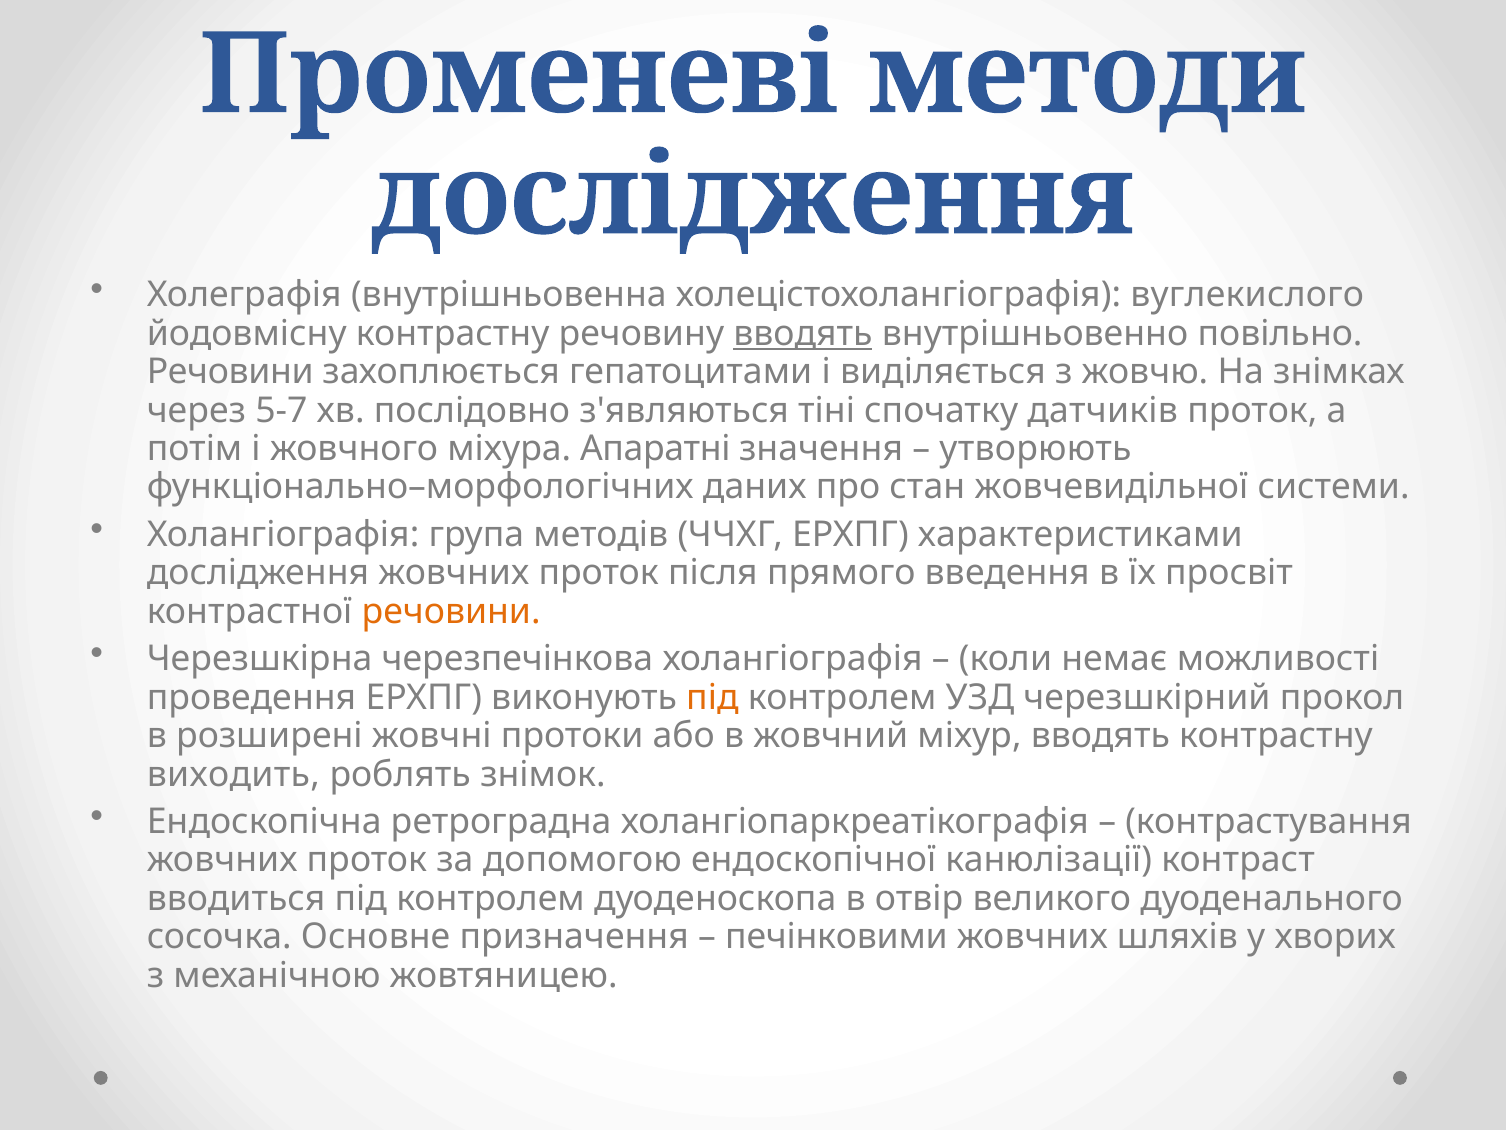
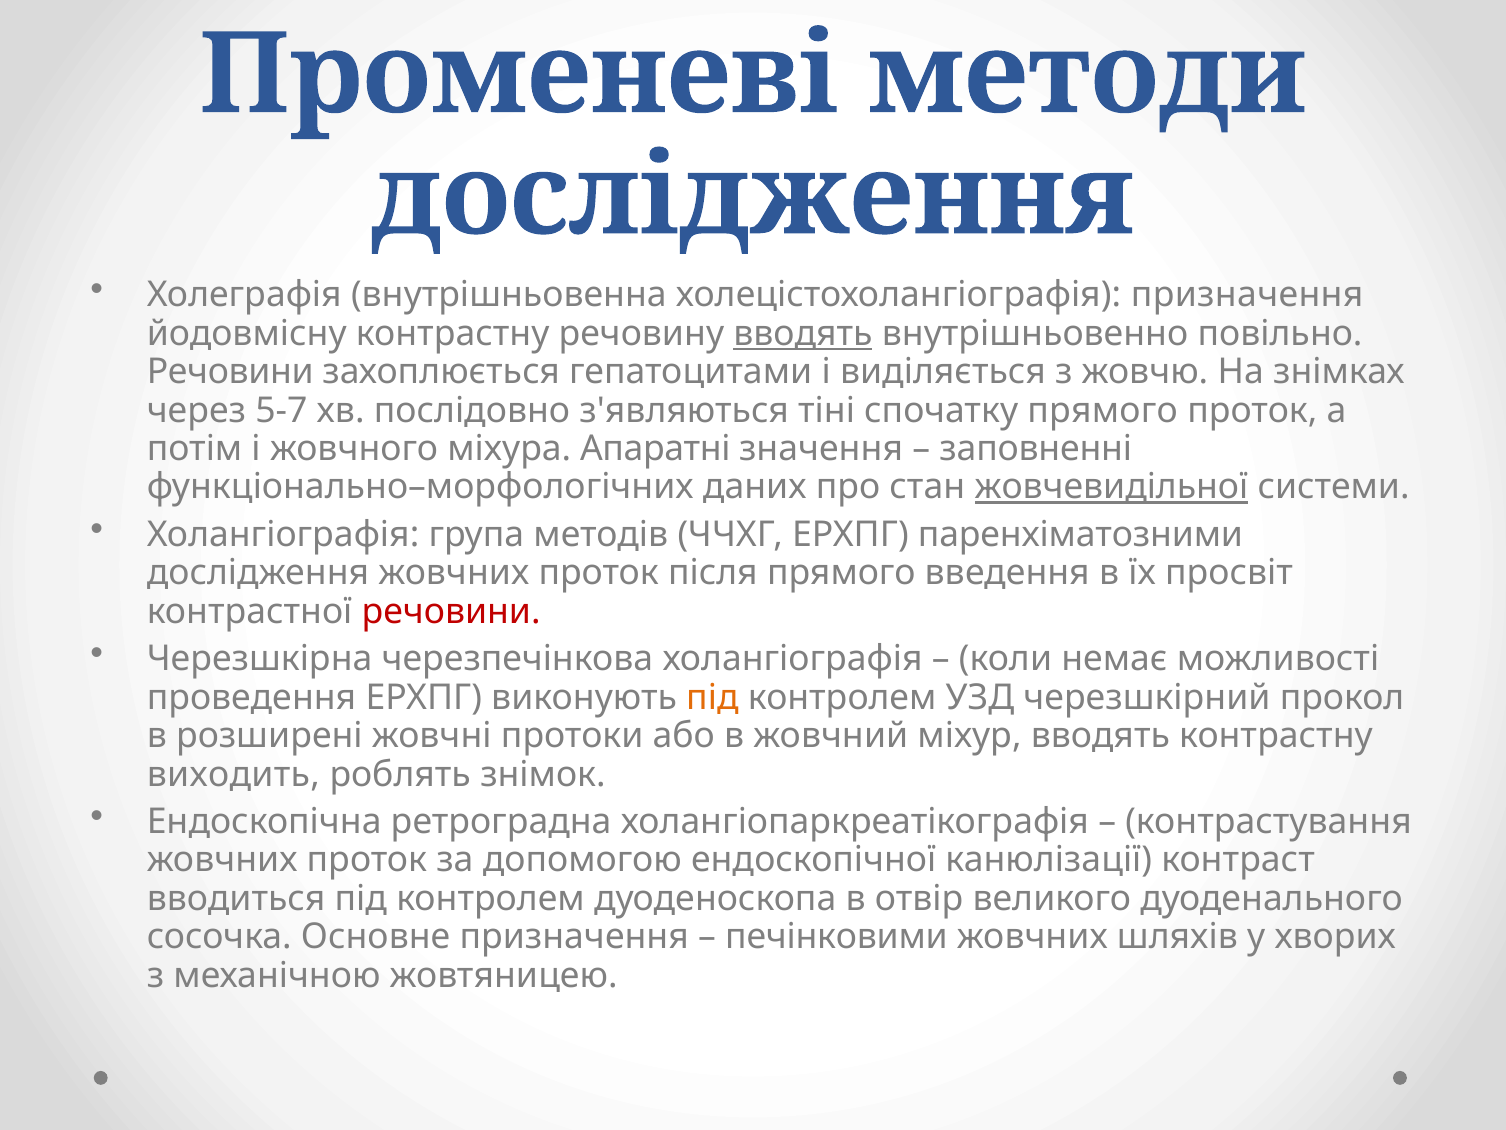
холецістохолангіографія вуглекислого: вуглекислого -> призначення (1247, 295)
спочатку датчиків: датчиків -> прямого (1103, 410)
утворюють: утворюють -> заповненні (1036, 449)
жовчевидільної underline: none -> present (1111, 487)
характеристиками: характеристиками -> паренхіматозними (1080, 534)
речовини colour: orange -> red (451, 611)
